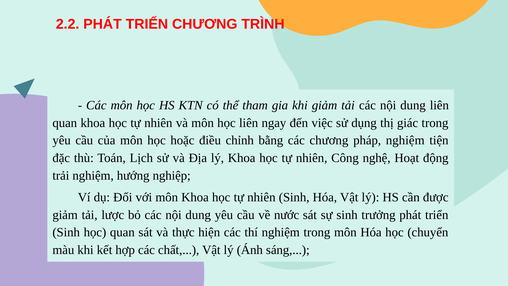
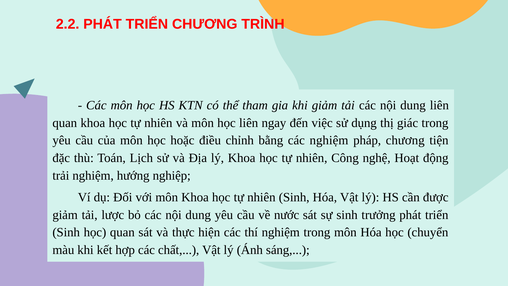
các chương: chương -> nghiệm (329, 140)
pháp nghiệm: nghiệm -> chương (405, 140)
